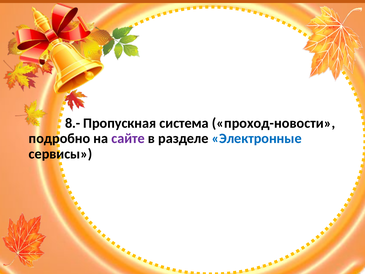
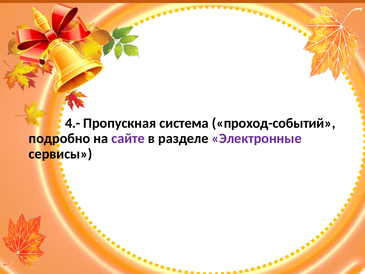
8.-: 8.- -> 4.- (73, 123)
проход-новости: проход-новости -> проход-событий (274, 123)
Электронные colour: blue -> purple (257, 138)
